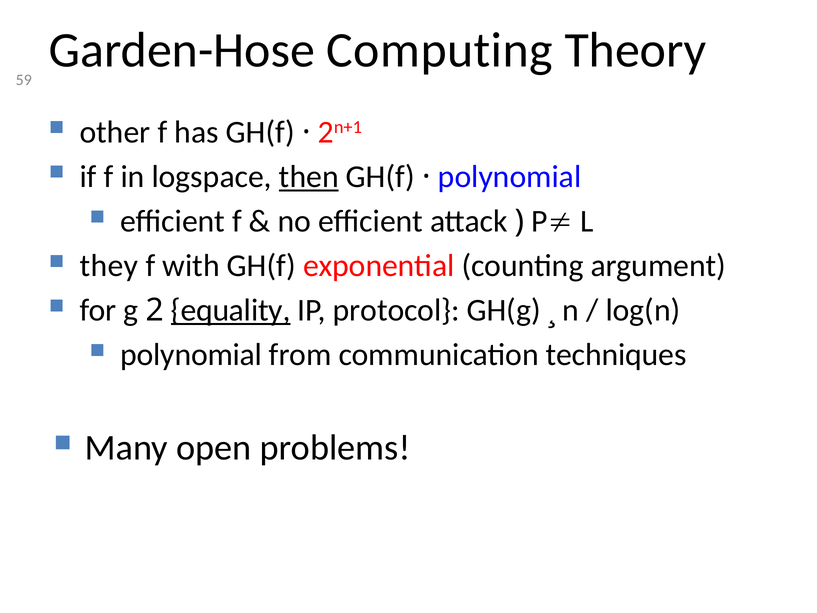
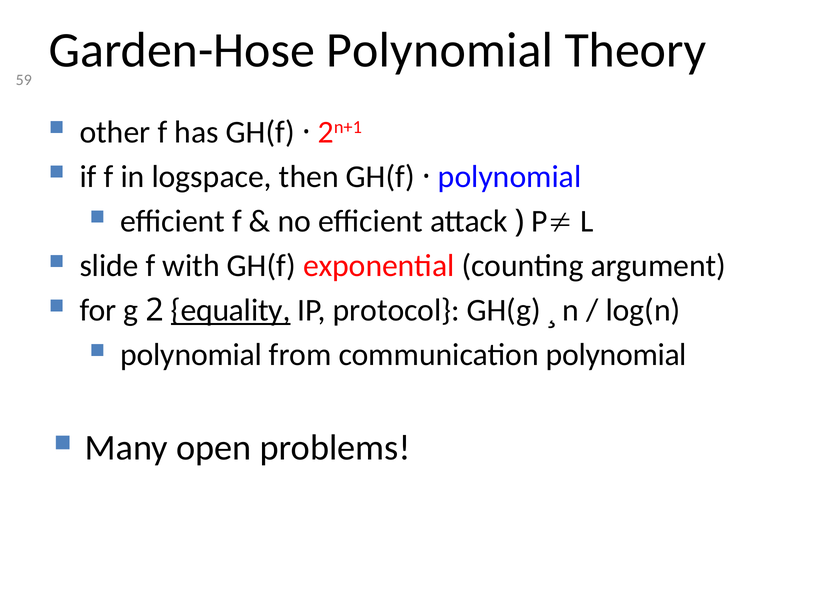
Garden-Hose Computing: Computing -> Polynomial (440, 50)
then underline: present -> none (309, 177)
they: they -> slide (109, 266)
communication techniques: techniques -> polynomial (616, 355)
